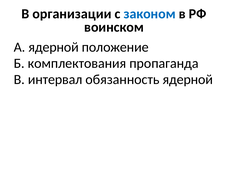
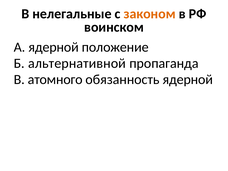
организации: организации -> нелегальные (72, 14)
законом colour: blue -> orange (150, 14)
комплектования: комплектования -> альтернативной (77, 63)
интервал: интервал -> атомного (55, 80)
